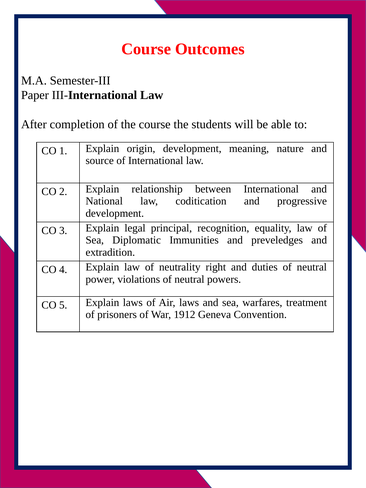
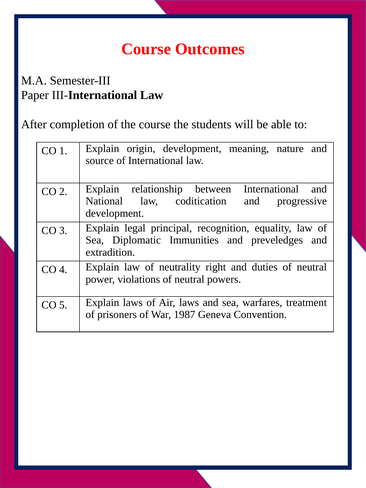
1912: 1912 -> 1987 (185, 315)
